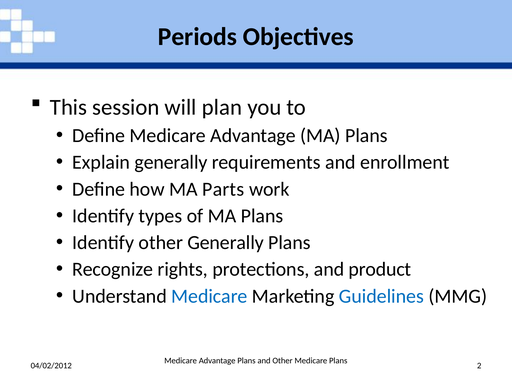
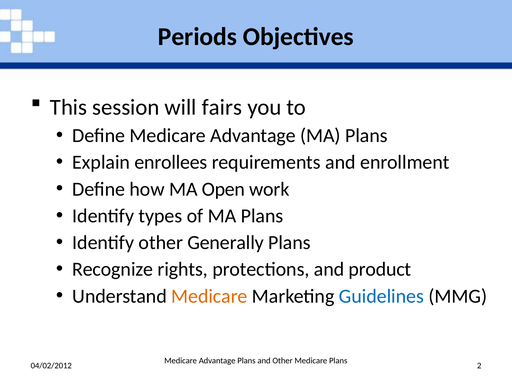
plan: plan -> fairs (222, 107)
Explain generally: generally -> enrollees (171, 162)
Parts: Parts -> Open (223, 189)
Medicare colour: blue -> orange (209, 296)
